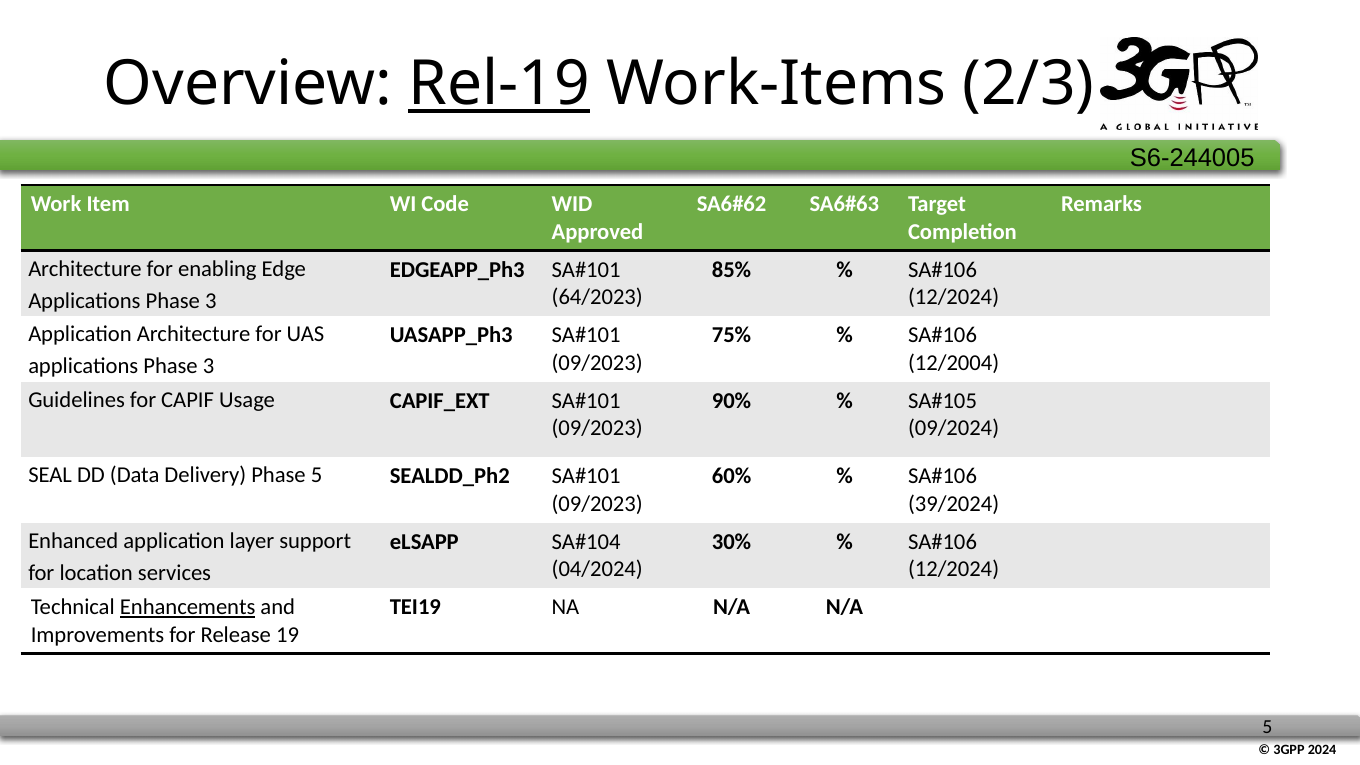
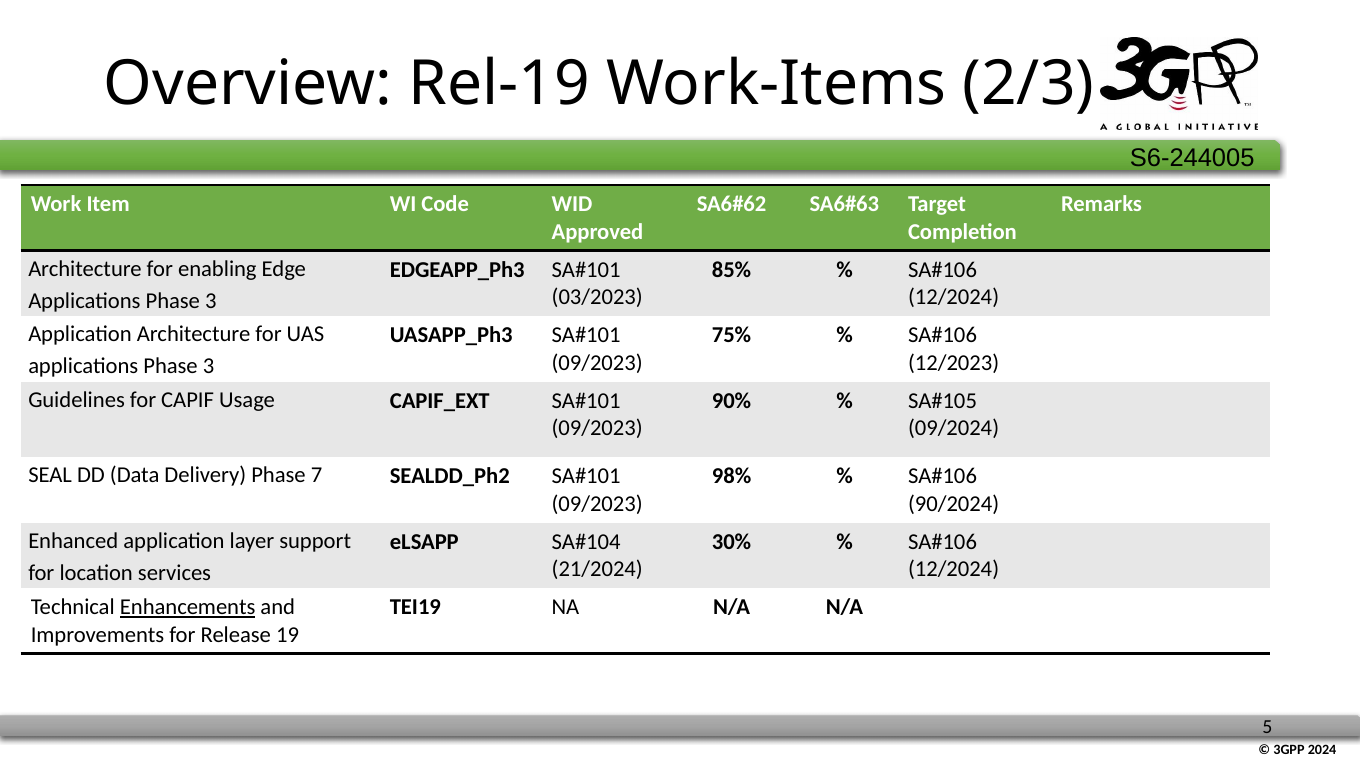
Rel-19 underline: present -> none (499, 84)
64/2023: 64/2023 -> 03/2023 (597, 297)
12/2004: 12/2004 -> 12/2023 (954, 363)
Phase 5: 5 -> 7 (316, 475)
60%: 60% -> 98% (732, 476)
39/2024: 39/2024 -> 90/2024 (954, 504)
04/2024: 04/2024 -> 21/2024 (597, 569)
